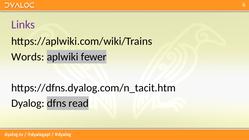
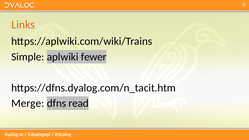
Links colour: purple -> orange (23, 25)
Words: Words -> Simple (28, 57)
Dyalog: Dyalog -> Merge (28, 103)
